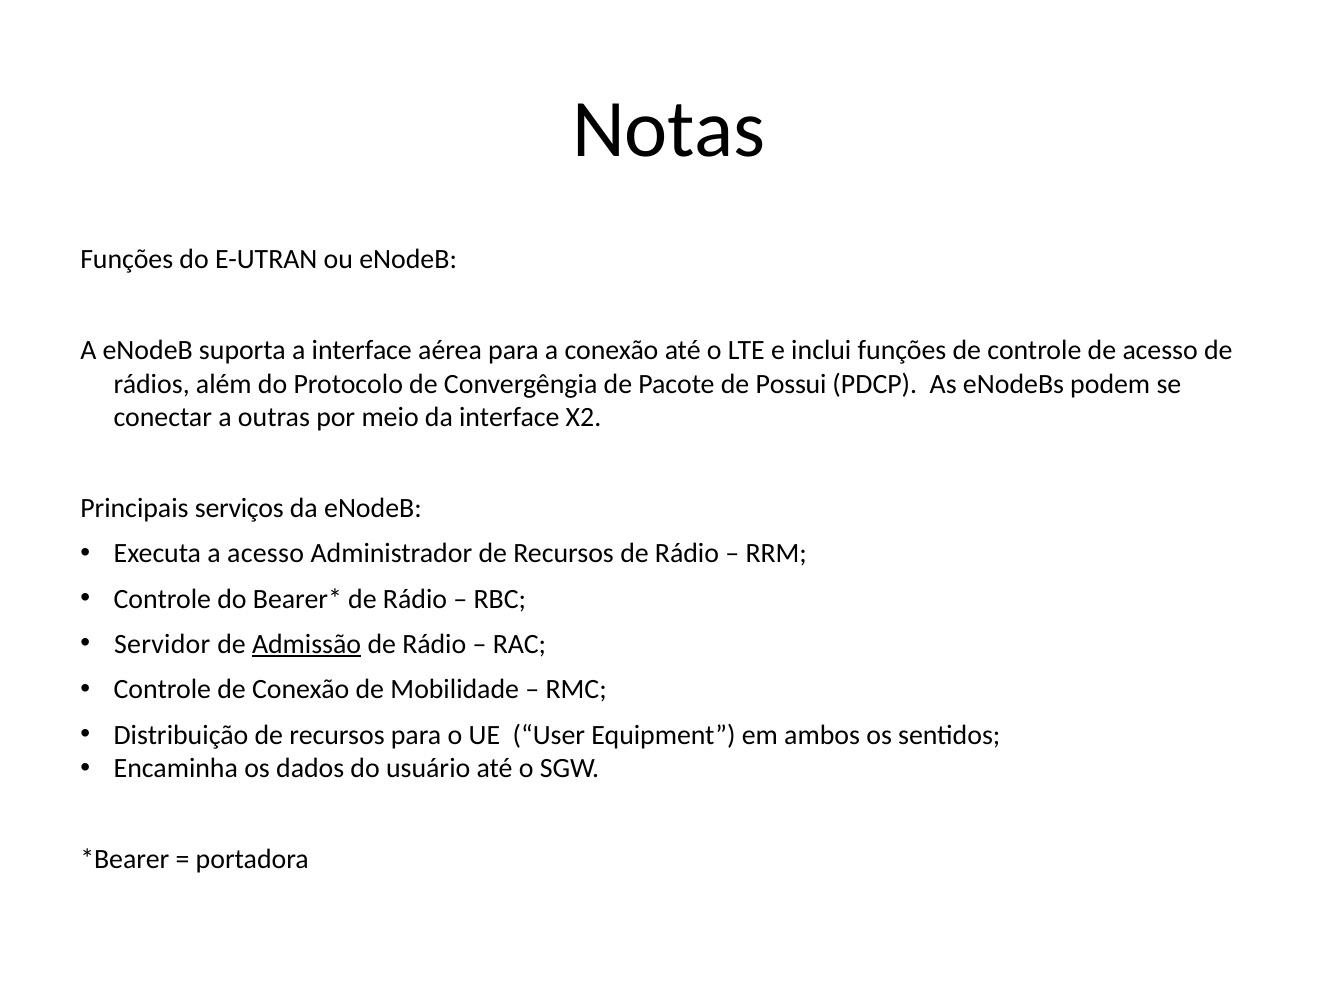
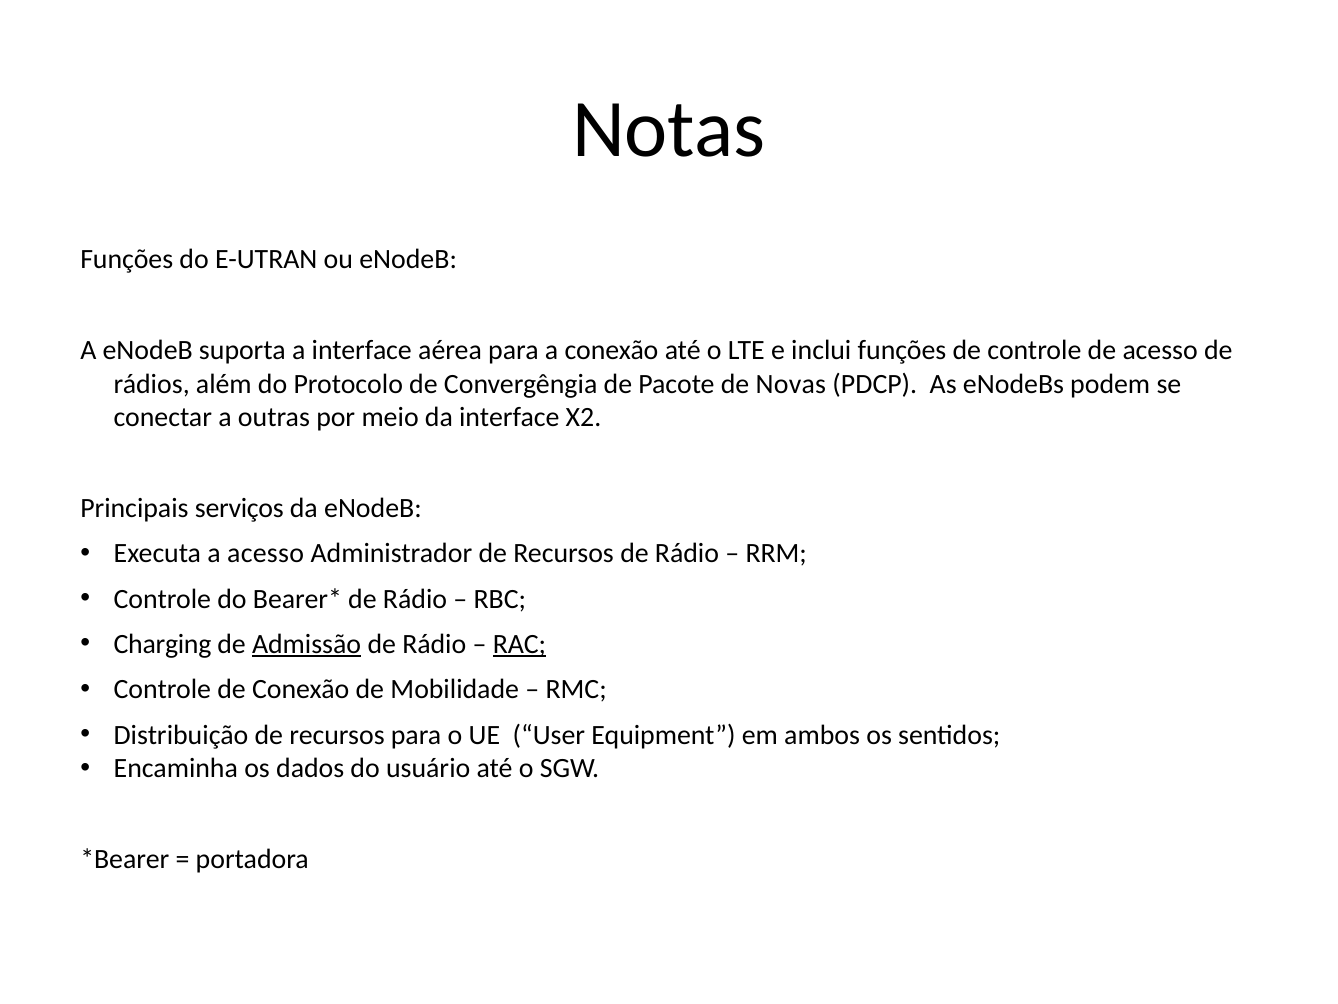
Possui: Possui -> Novas (791, 384)
Servidor: Servidor -> Charging (163, 644)
RAC underline: none -> present (519, 644)
